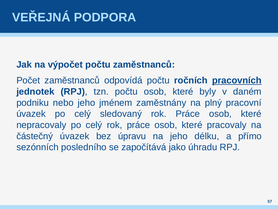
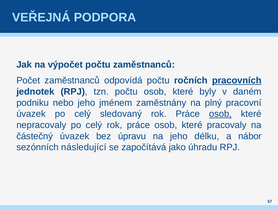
osob underline: none -> present (220, 114)
přímo: přímo -> nábor (250, 136)
posledního: posledního -> následující (84, 147)
